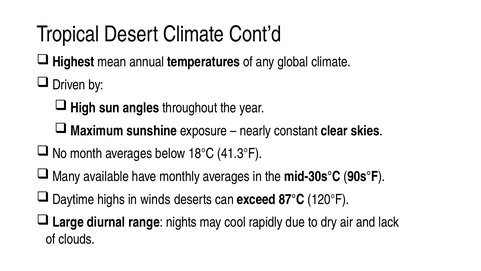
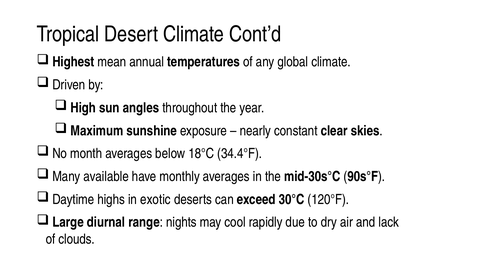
41.3°F: 41.3°F -> 34.4°F (240, 153)
winds: winds -> exotic (155, 199)
87°C: 87°C -> 30°C (292, 199)
